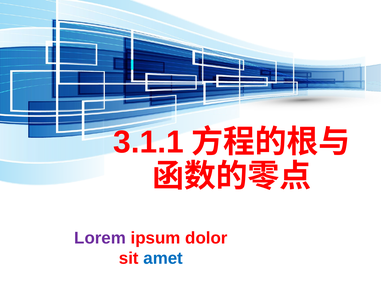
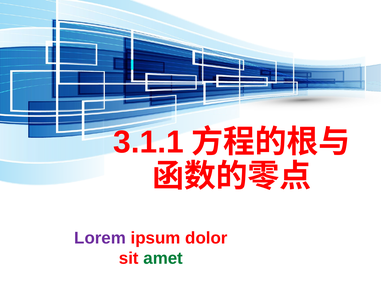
amet colour: blue -> green (163, 258)
